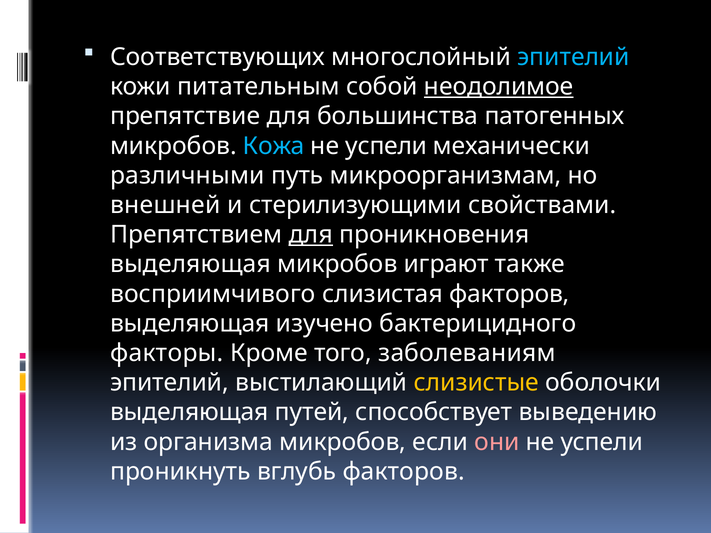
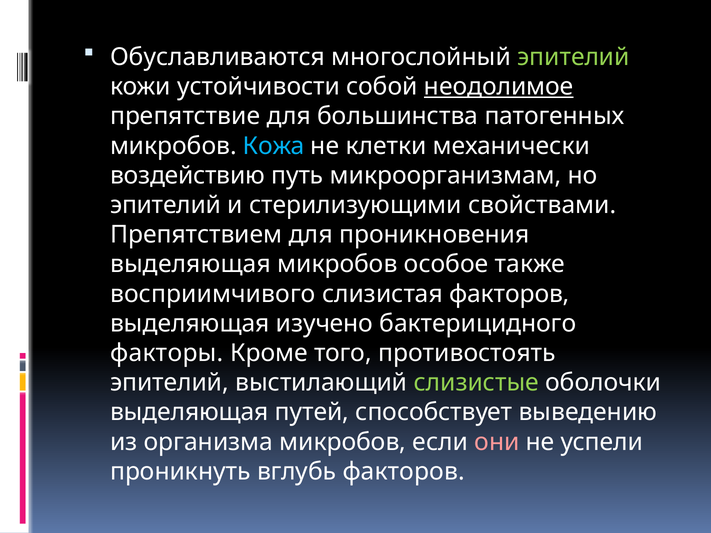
Соответствующих: Соответствующих -> Обуславливаются (218, 57)
эпителий colour: light blue -> light green (573, 57)
питательным: питательным -> устойчивости (259, 87)
успели: успели -> клетки (386, 146)
различными: различными -> воздействию (188, 176)
внешней: внешней -> эпителий (166, 205)
для underline: present -> none (311, 235)
играют: играют -> особое (446, 264)
заболеваниям: заболеваниям -> противостоять (467, 353)
слизистые colour: yellow -> light green (476, 383)
